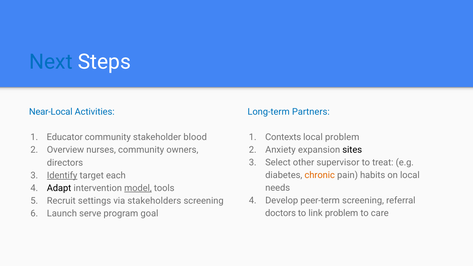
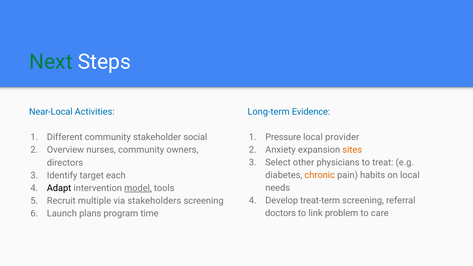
Next colour: blue -> green (51, 62)
Partners: Partners -> Evidence (311, 112)
Contexts: Contexts -> Pressure (283, 137)
local problem: problem -> provider (342, 137)
Educator: Educator -> Different (65, 137)
blood: blood -> social (195, 137)
sites colour: black -> orange (352, 150)
supervisor: supervisor -> physicians (338, 163)
Identify underline: present -> none (62, 175)
peer-term: peer-term -> treat-term (320, 201)
settings: settings -> multiple (95, 201)
serve: serve -> plans (90, 214)
goal: goal -> time (150, 214)
